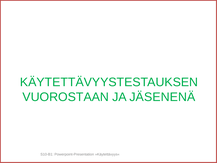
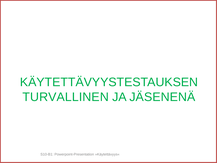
VUOROSTAAN: VUOROSTAAN -> TURVALLINEN (66, 97)
